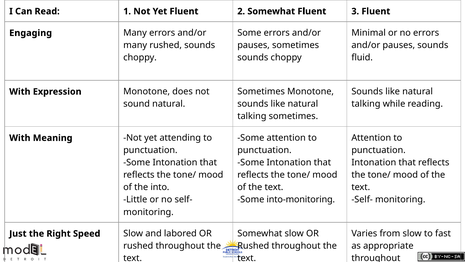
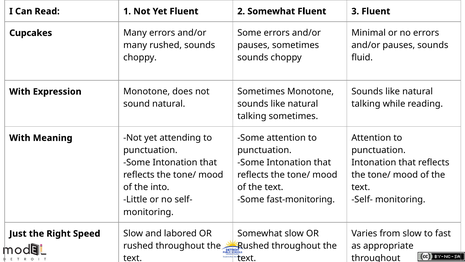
Engaging: Engaging -> Cupcakes (31, 33)
into-monitoring: into-monitoring -> fast-monitoring (301, 199)
